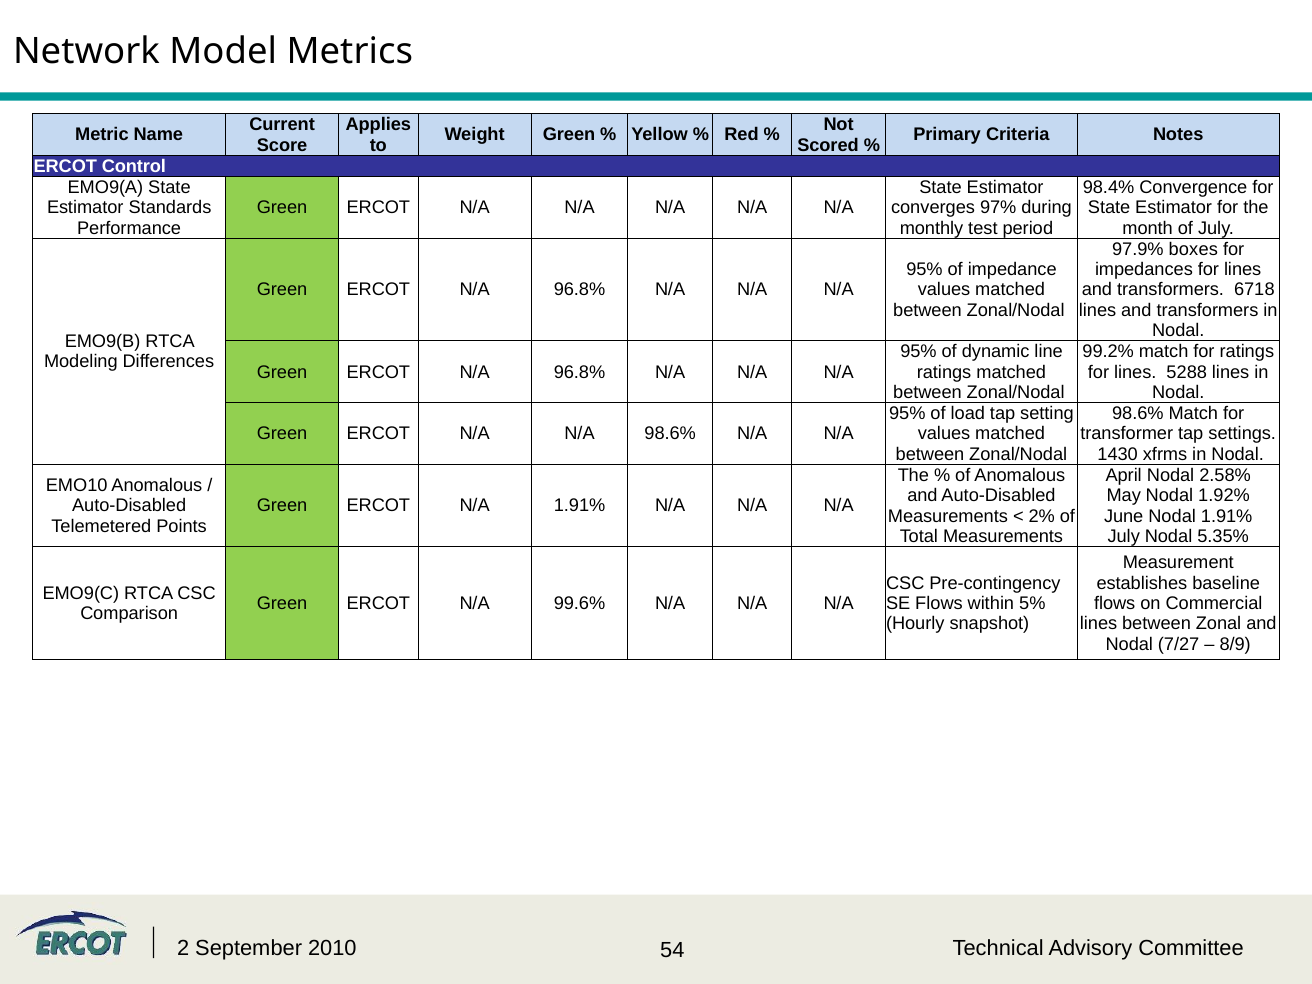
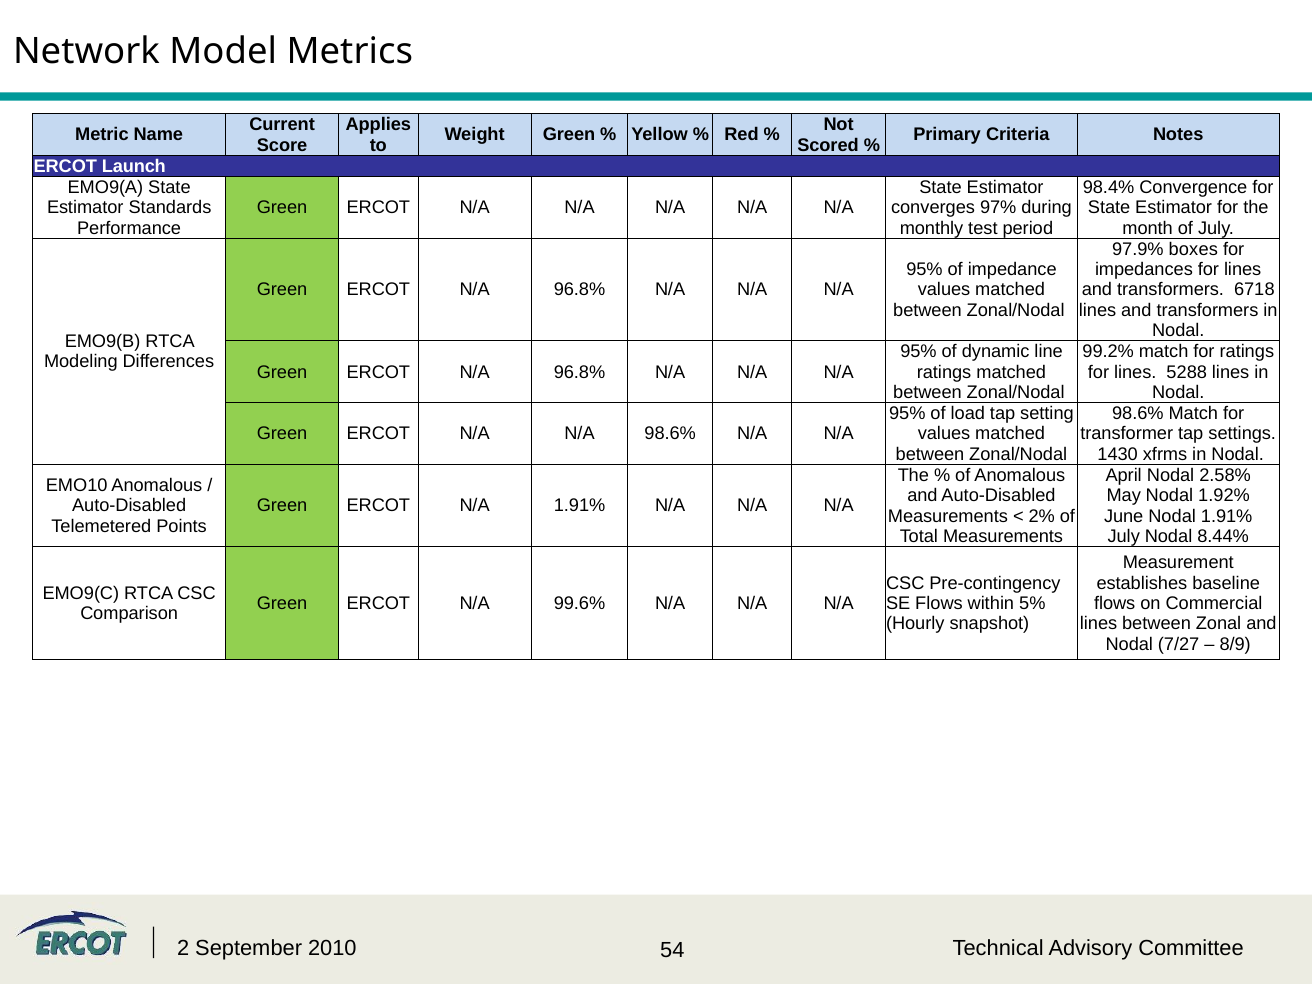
Control: Control -> Launch (134, 166)
5.35%: 5.35% -> 8.44% (1223, 536)
